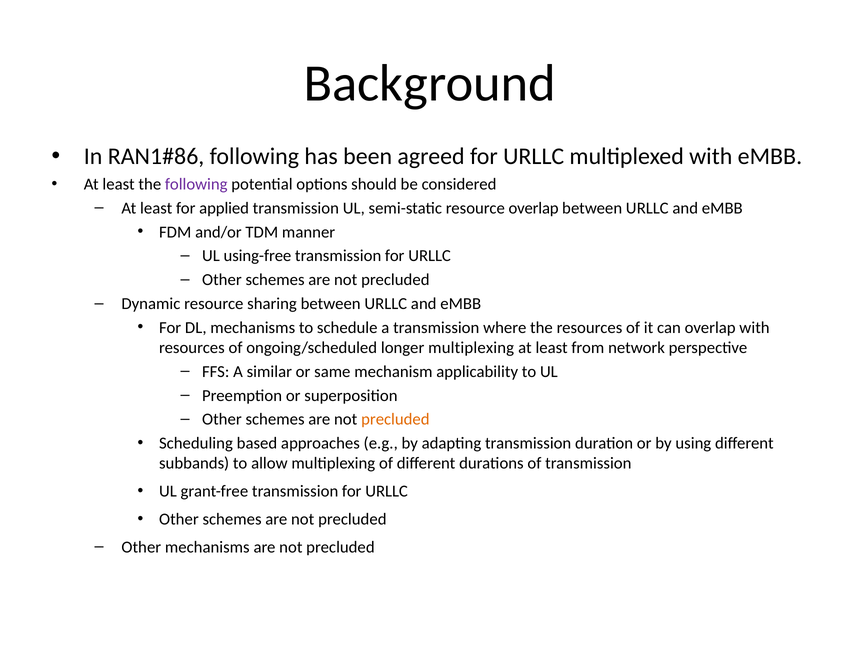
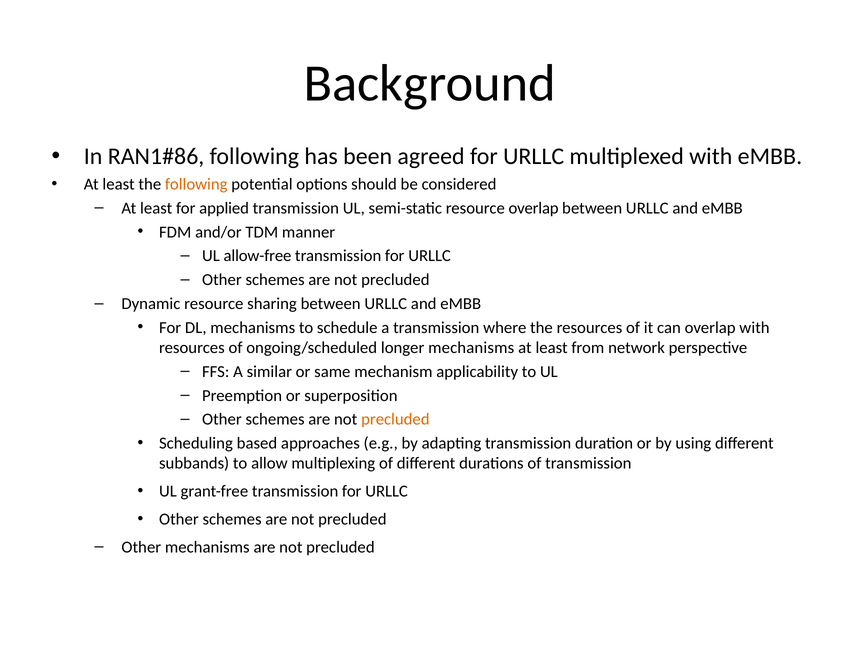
following colour: purple -> orange (196, 184)
using-free: using-free -> allow-free (257, 256)
longer multiplexing: multiplexing -> mechanisms (471, 348)
